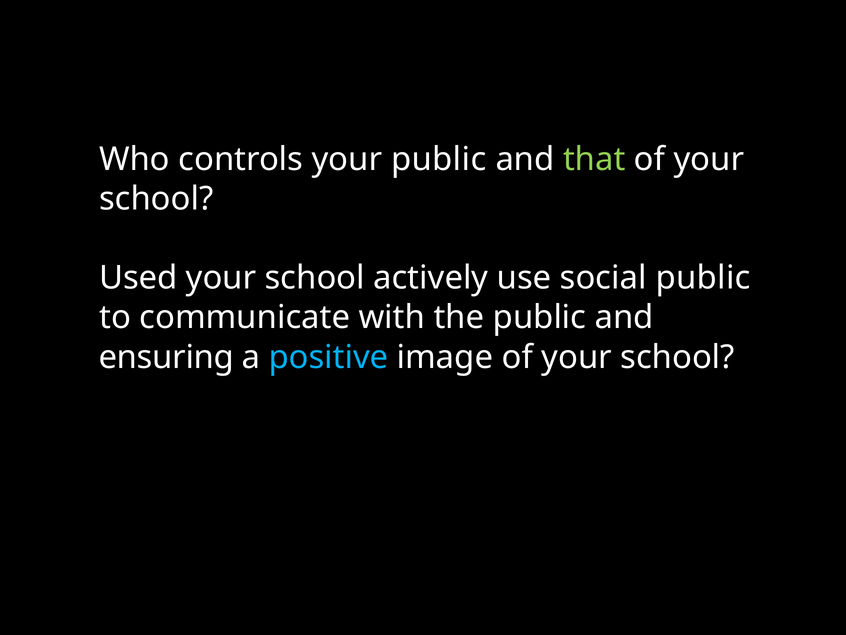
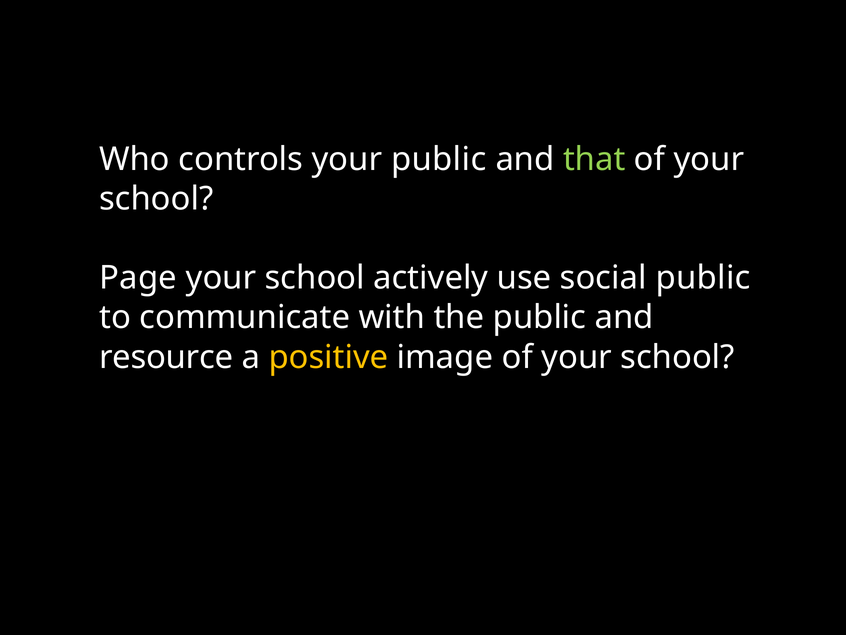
Used: Used -> Page (138, 278)
ensuring: ensuring -> resource (166, 357)
positive colour: light blue -> yellow (328, 357)
